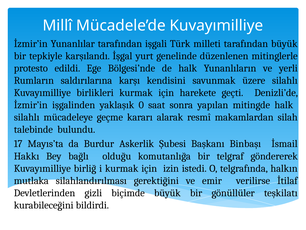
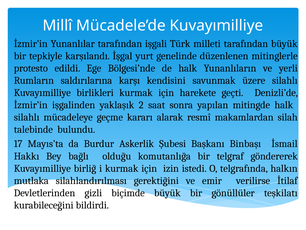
0: 0 -> 2 (141, 105)
